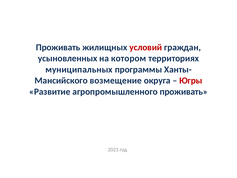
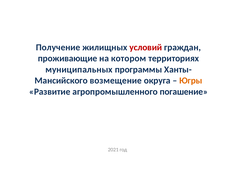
Проживать: Проживать -> Получение (58, 47)
усыновленных: усыновленных -> проживающие (68, 58)
Югры colour: red -> orange (191, 80)
агропромышленного проживать: проживать -> погашение (184, 91)
